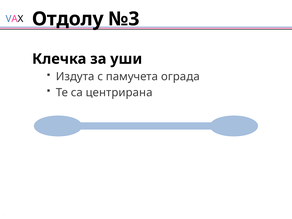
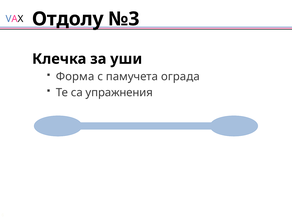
Издута: Издута -> Форма (75, 77)
центрирана: центрирана -> упражнения (119, 92)
